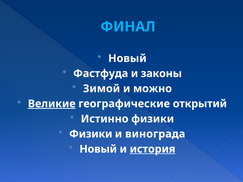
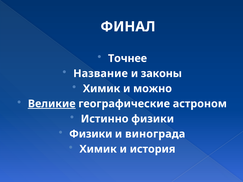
ФИНАЛ colour: light blue -> white (128, 27)
Новый: Новый -> Точнее (128, 58)
Фастфуда: Фастфуда -> Название (101, 74)
Зимой: Зимой -> Химик (102, 89)
открытий: открытий -> астроном (200, 104)
Новый: Новый -> Химик (98, 149)
история underline: present -> none (153, 149)
